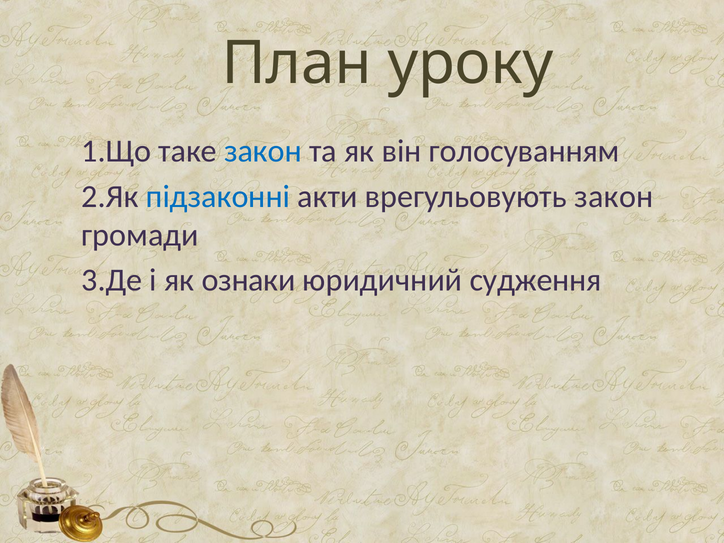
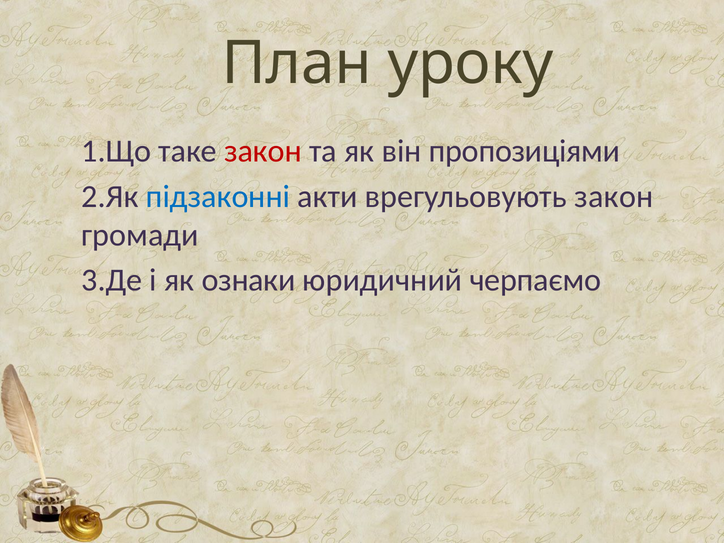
закон colour: blue -> red (263, 151)
голосуванням: голосуванням -> пропозиціями (524, 151)
судження: судження -> черпаємо (535, 280)
